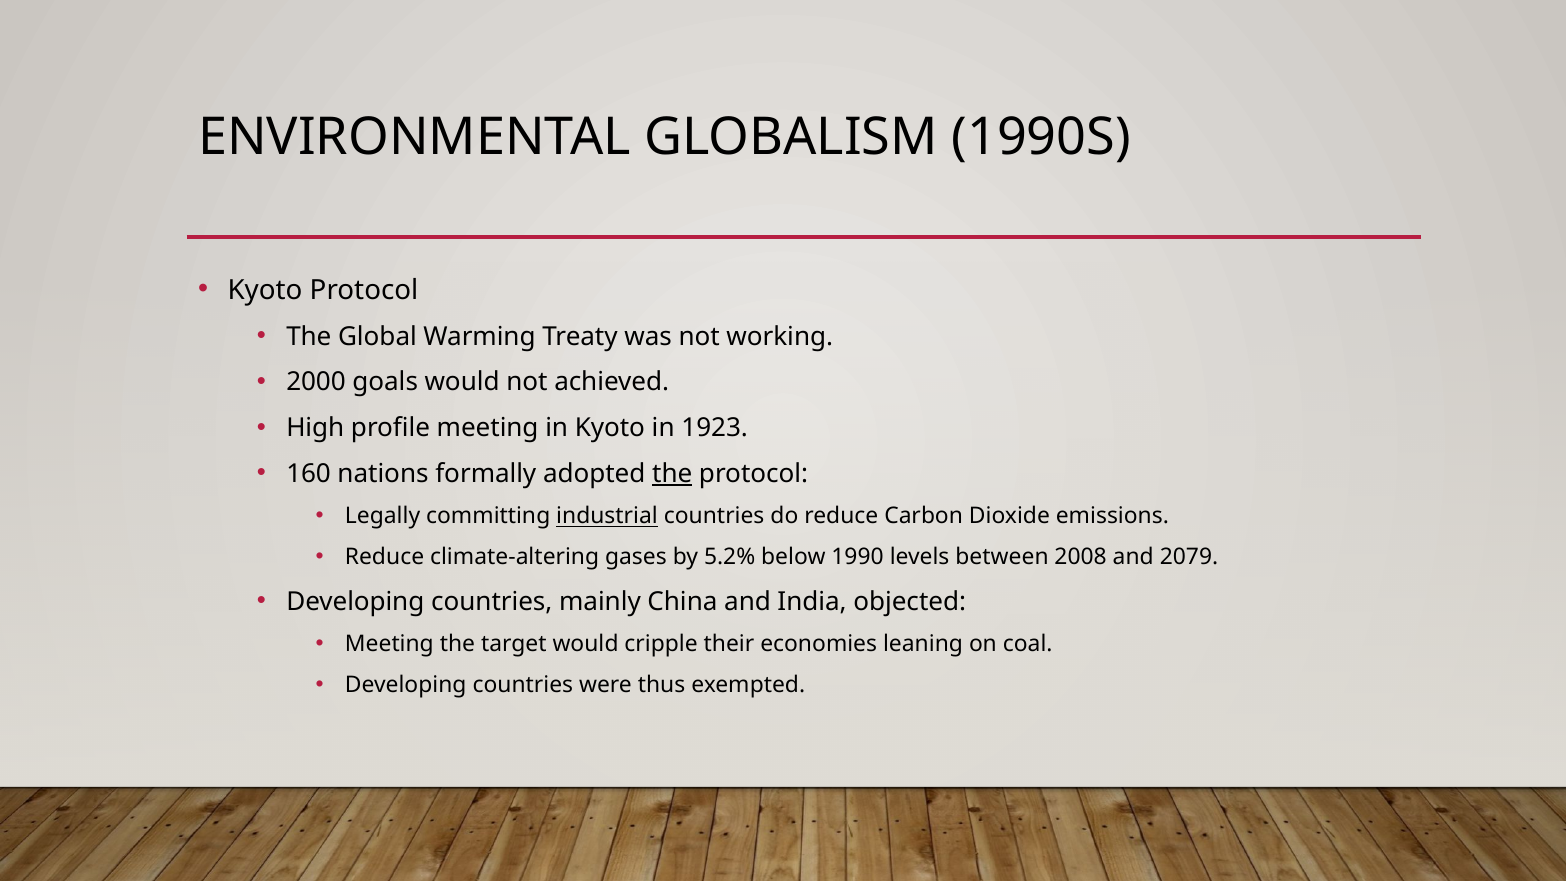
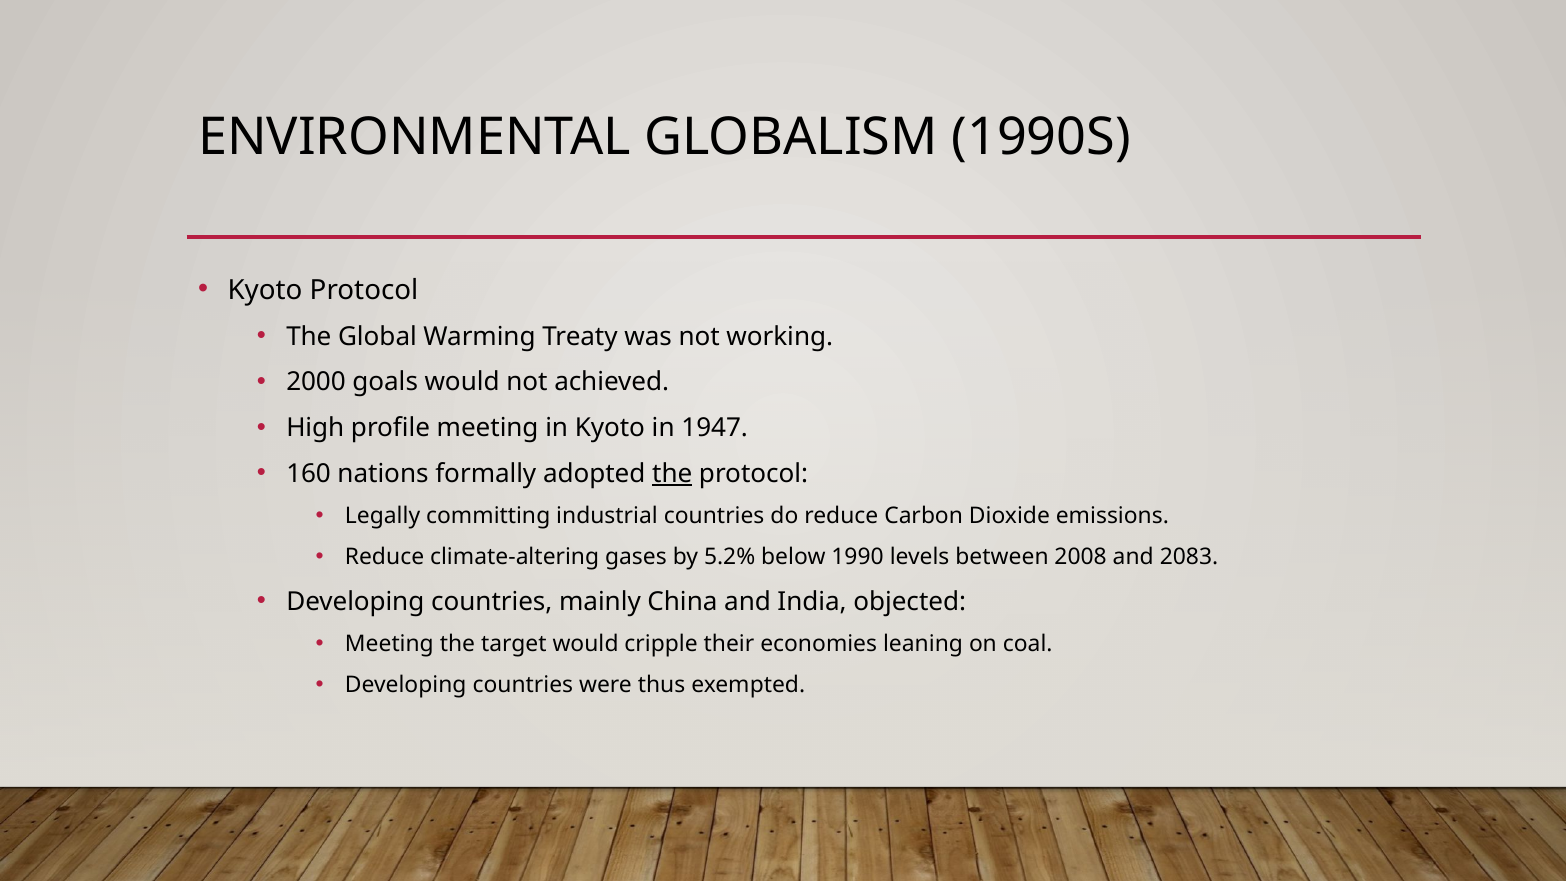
1923: 1923 -> 1947 (715, 428)
industrial underline: present -> none (607, 516)
2079: 2079 -> 2083 (1189, 557)
